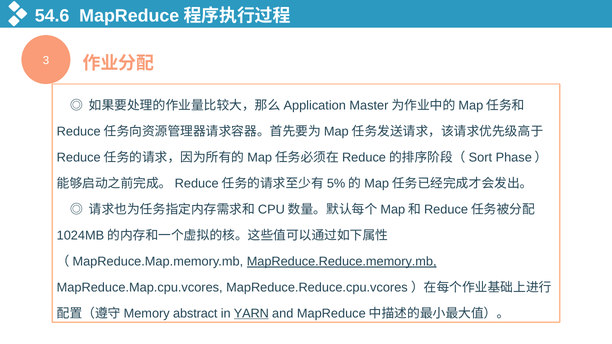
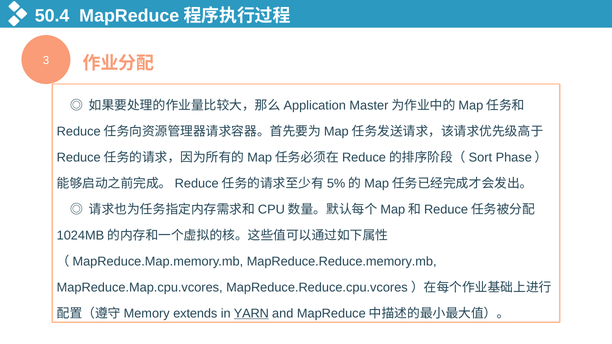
54.6: 54.6 -> 50.4 (52, 16)
MapReduce.Reduce.memory.mb underline: present -> none (342, 261)
abstract: abstract -> extends (195, 313)
